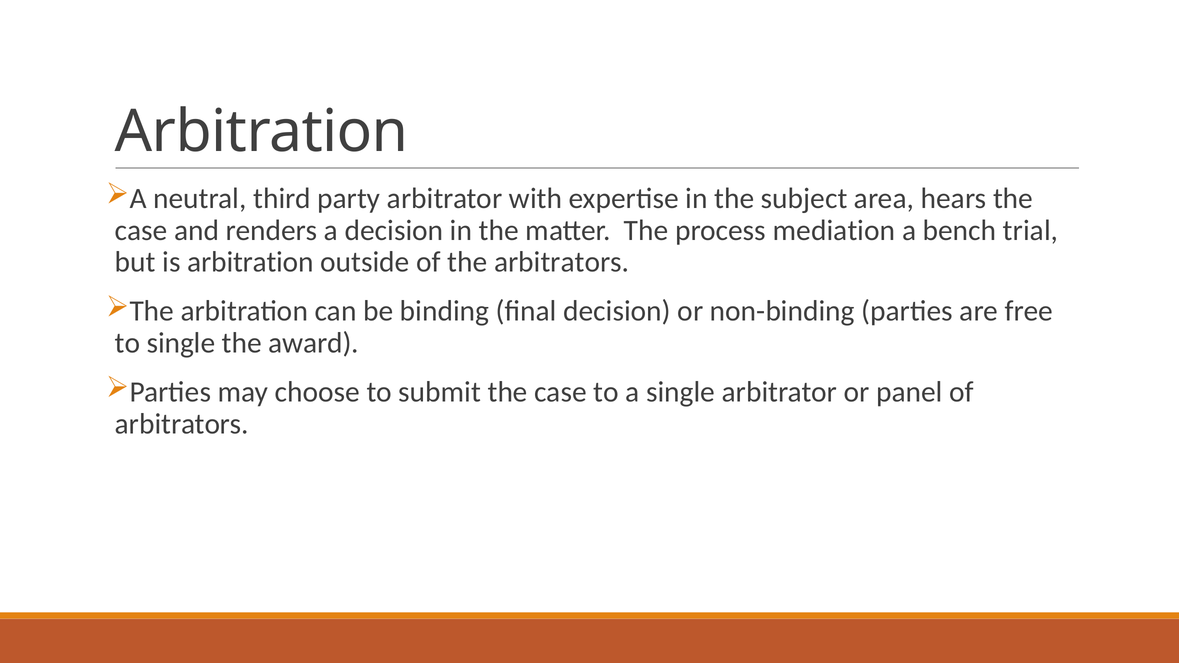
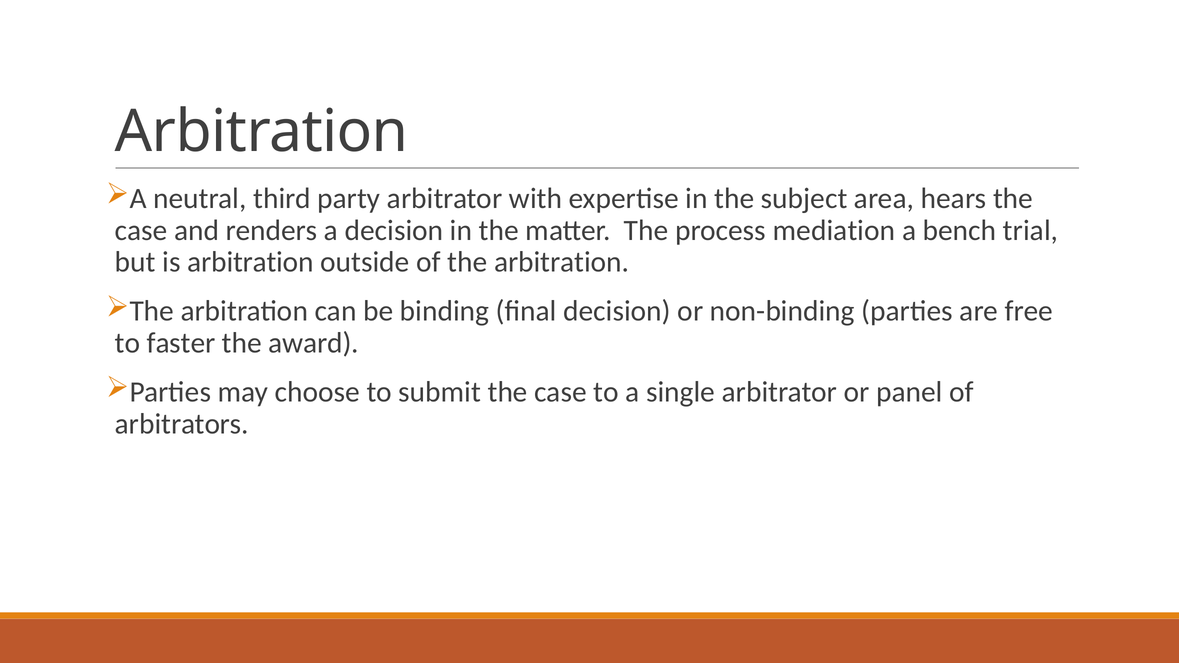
of the arbitrators: arbitrators -> arbitration (562, 262)
to single: single -> faster (181, 343)
